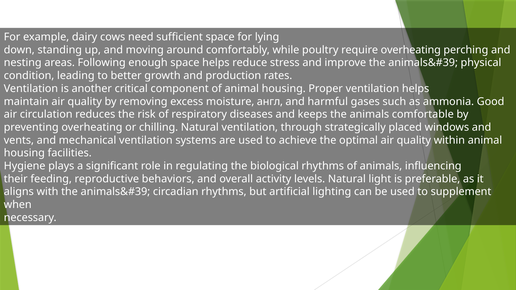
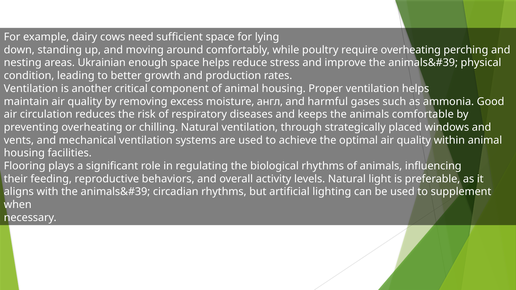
Following: Following -> Ukrainian (102, 63)
Hygiene: Hygiene -> Flooring (25, 166)
